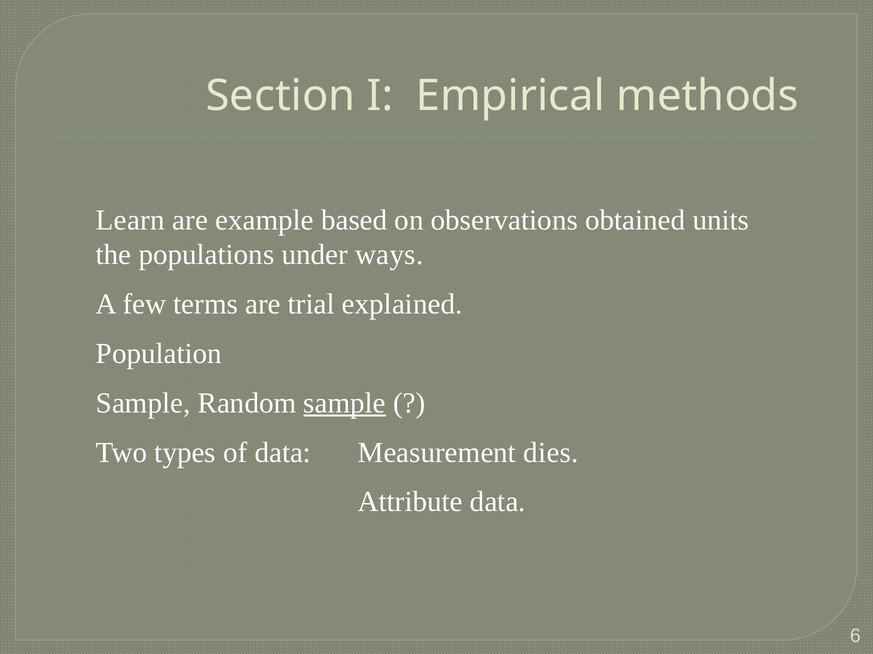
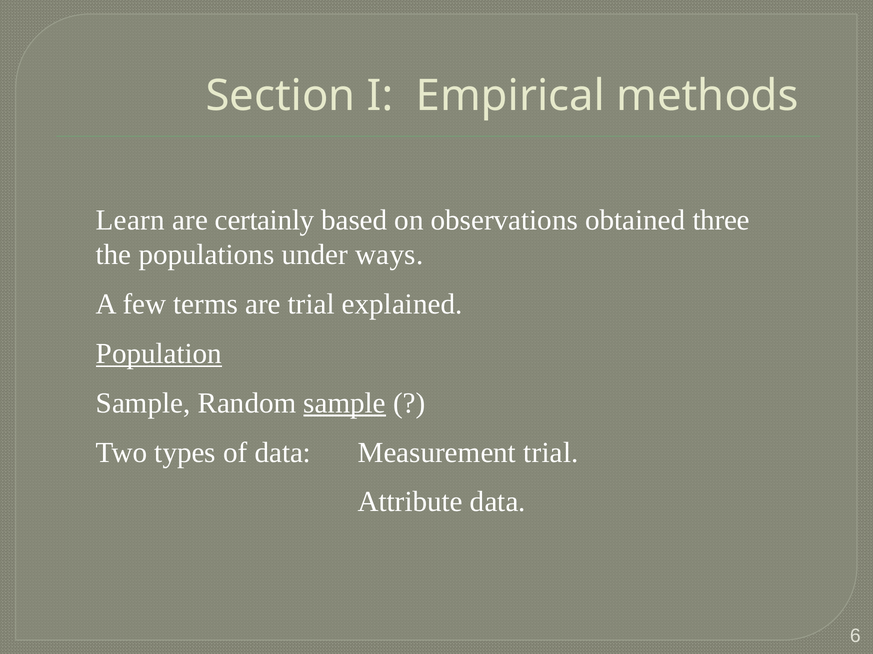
example: example -> certainly (265, 220)
units: units -> three (721, 220)
Population underline: none -> present (159, 354)
Measurement dies: dies -> trial (551, 453)
